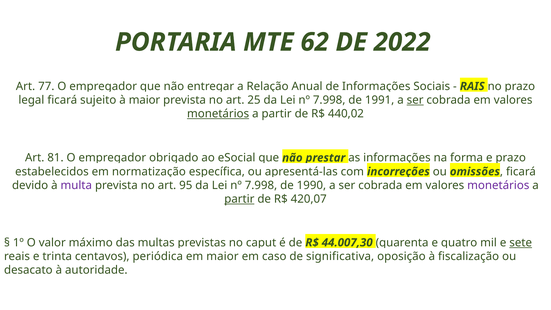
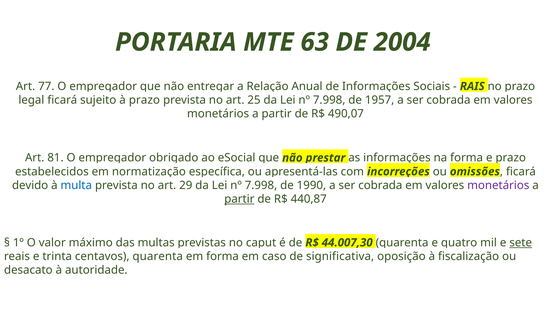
62: 62 -> 63 (315, 42)
2022: 2022 -> 2004 (402, 42)
à maior: maior -> prazo (144, 100)
1991: 1991 -> 1957 (380, 100)
ser underline: present -> none (415, 100)
monetários underline: present -> none (218, 114)
440,02: 440,02 -> 490,07 (346, 114)
multa colour: purple -> blue (76, 185)
95: 95 -> 29 (186, 185)
420,07: 420,07 -> 440,87 (309, 199)
periódica: periódica -> quarenta (158, 256)
em maior: maior -> forma (223, 256)
